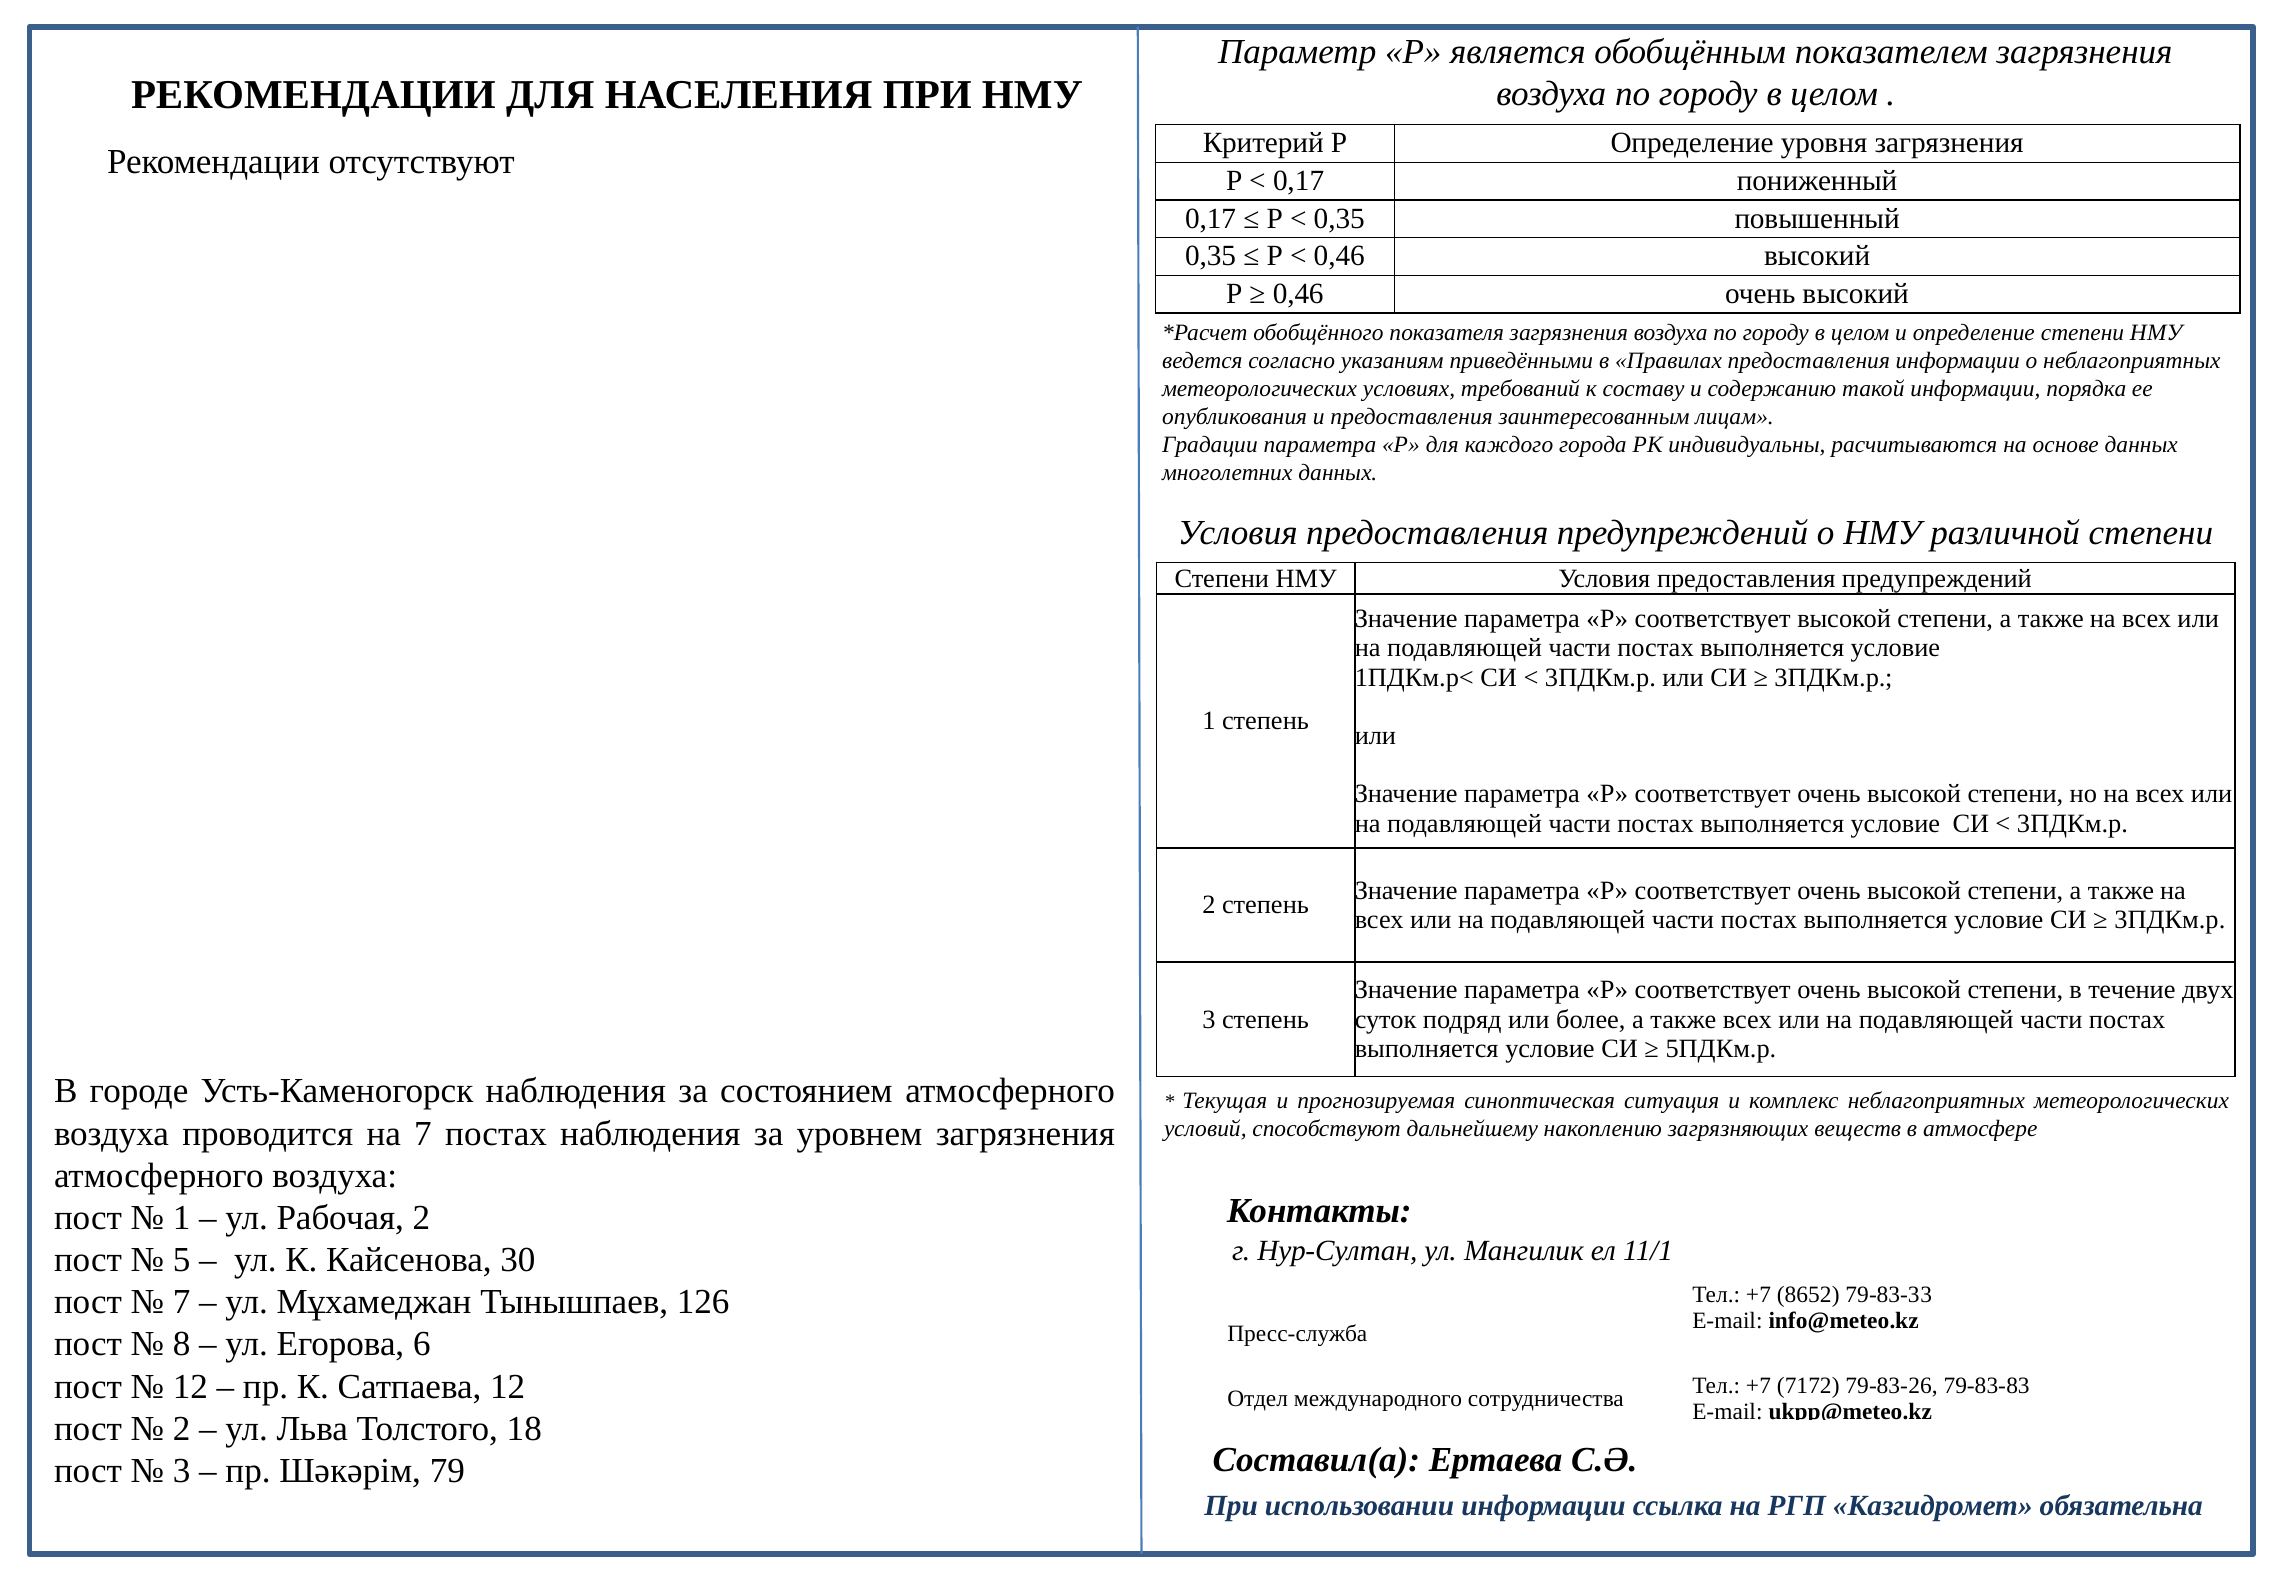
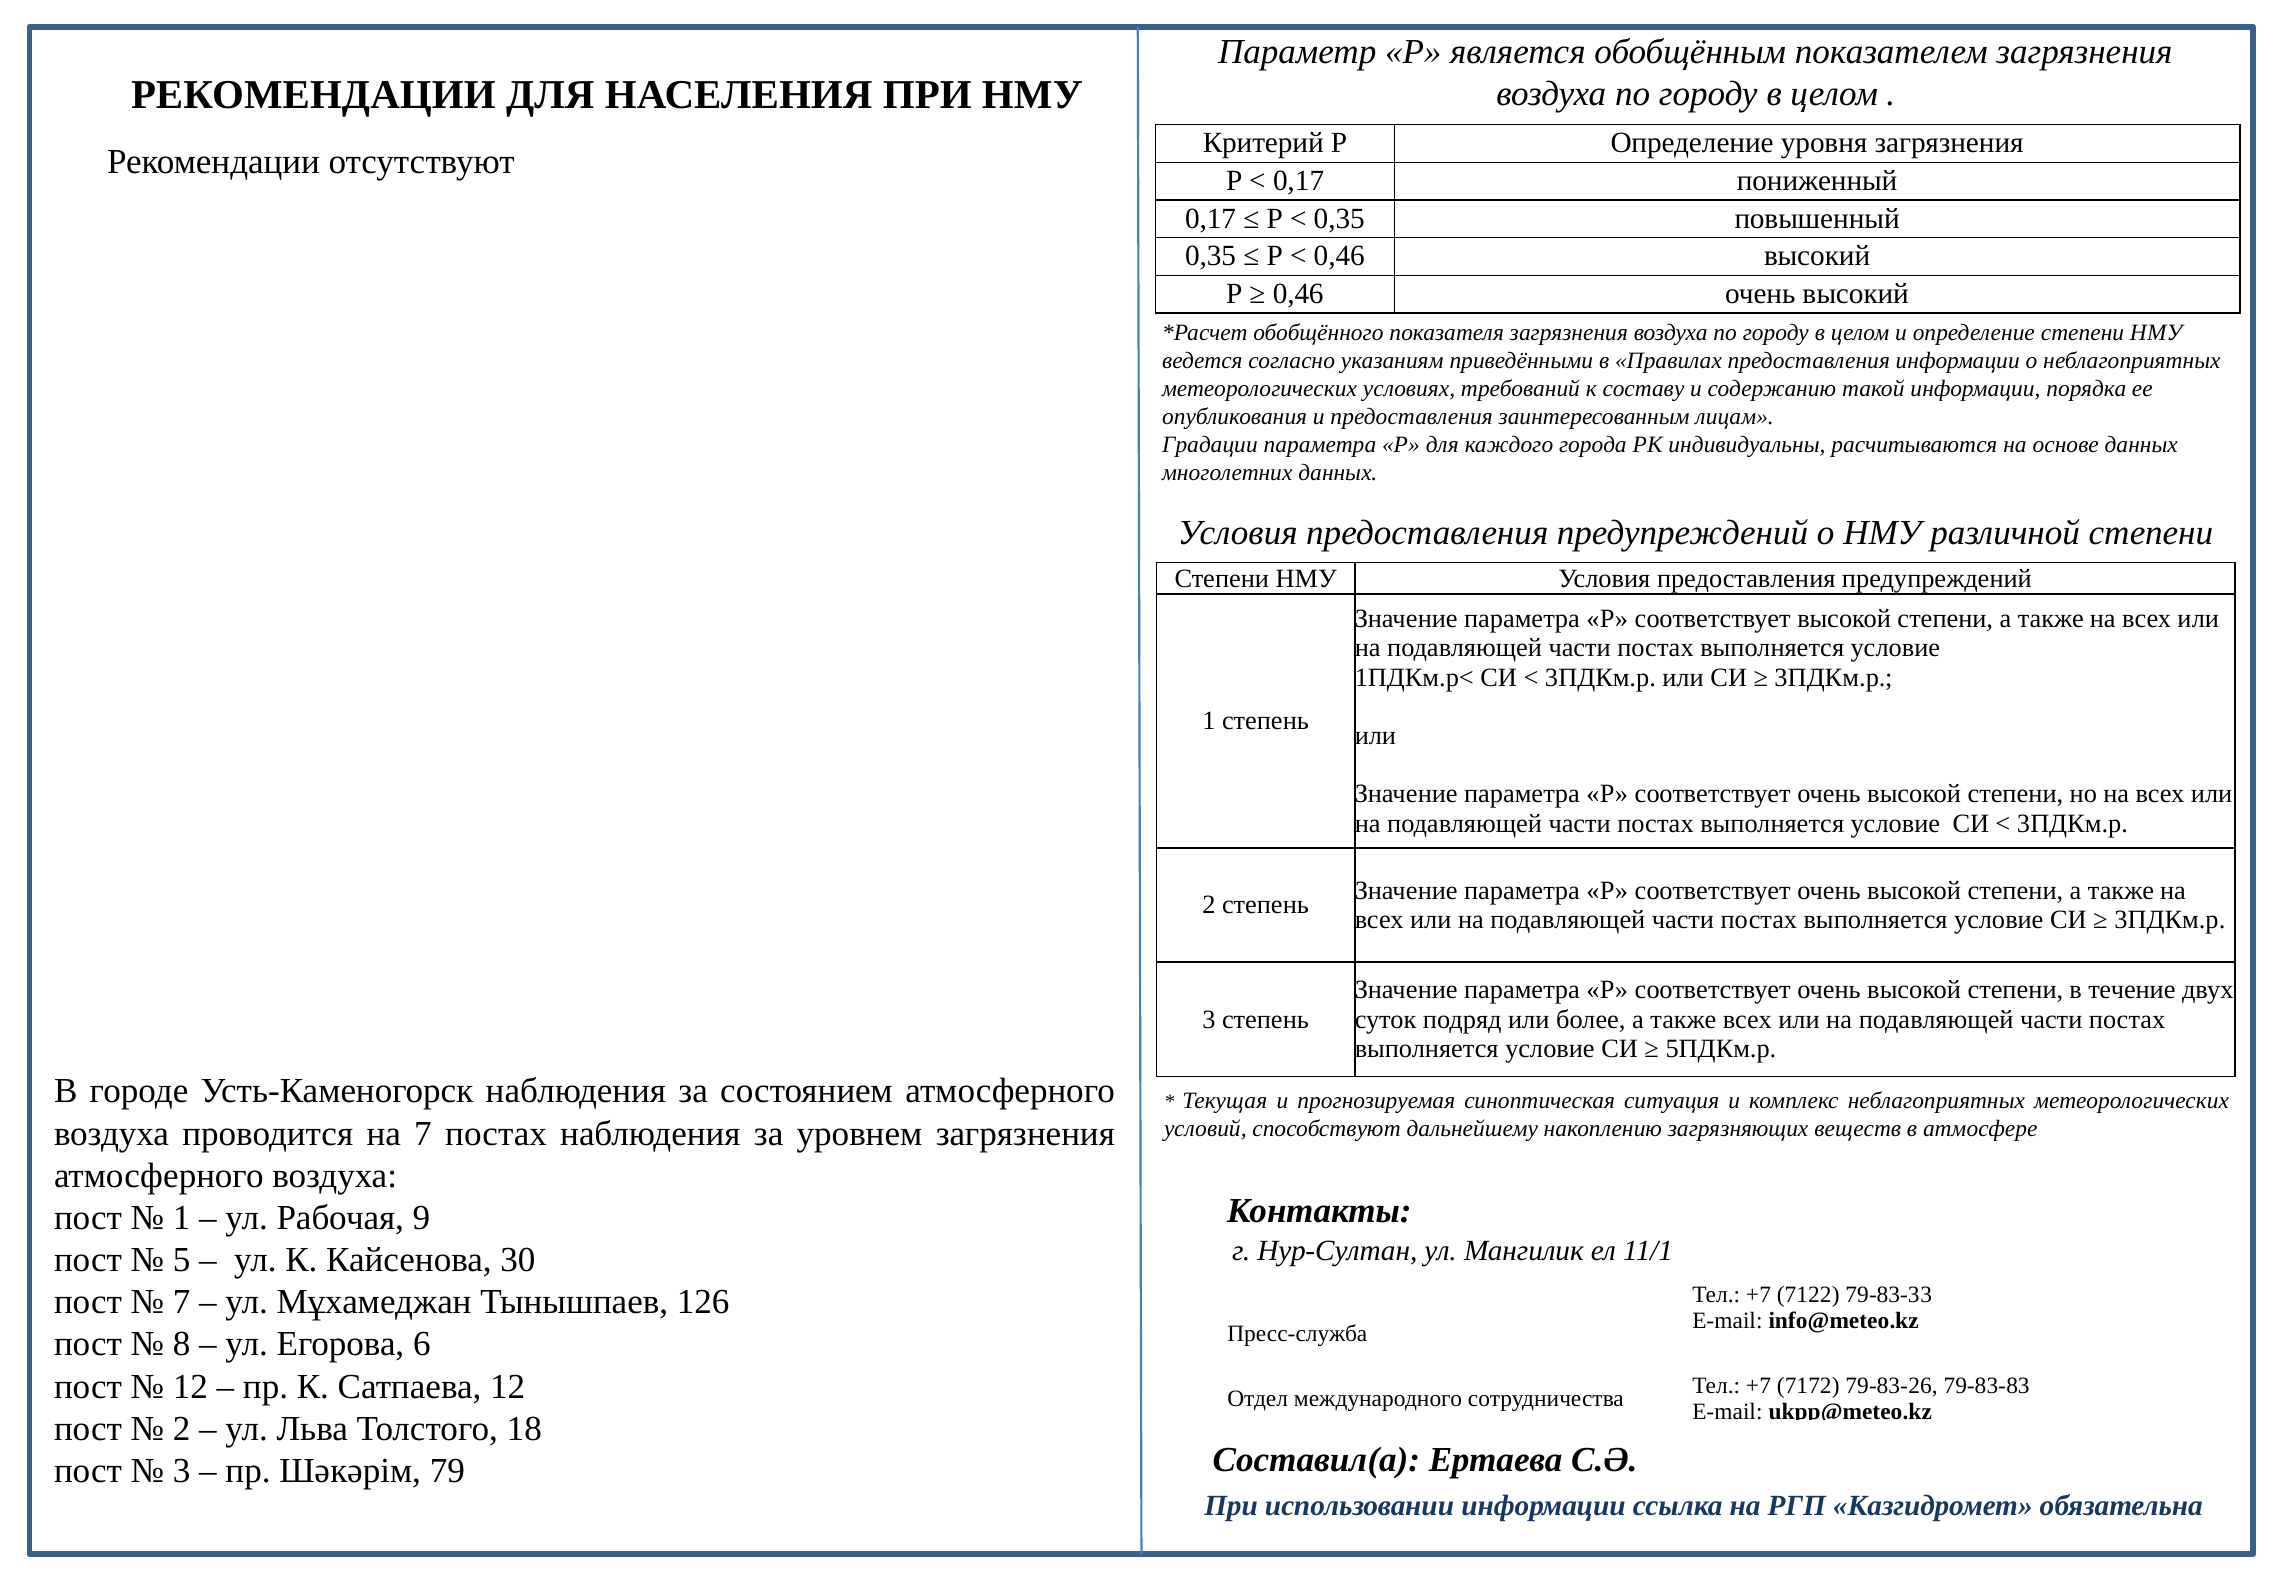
Рабочая 2: 2 -> 9 (422, 1217)
8652: 8652 -> 7122 (1808, 1294)
